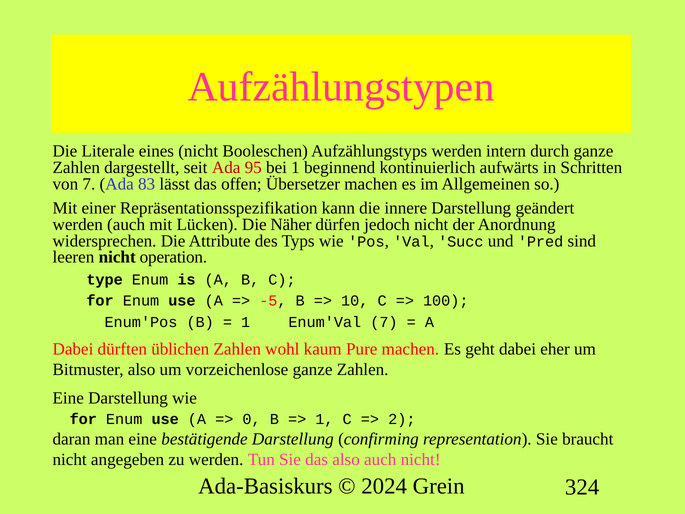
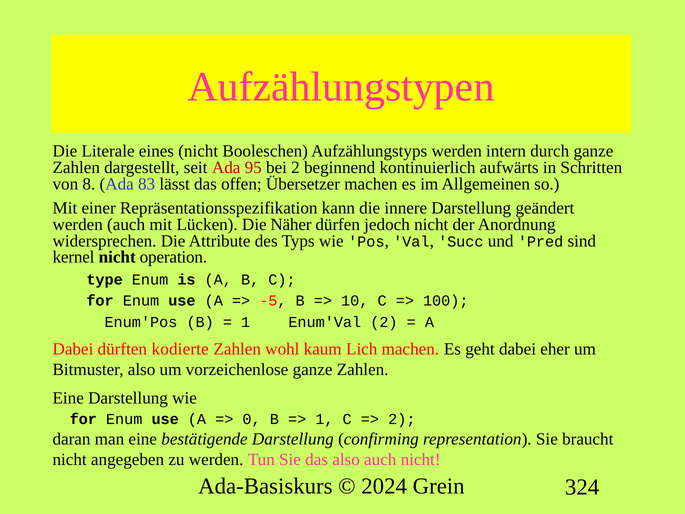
bei 1: 1 -> 2 (295, 167)
von 7: 7 -> 8 (89, 184)
leeren: leeren -> kernel (74, 257)
Enum'Val 7: 7 -> 2 (384, 322)
üblichen: üblichen -> kodierte (180, 349)
Pure: Pure -> Lich (362, 349)
